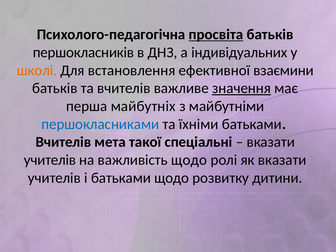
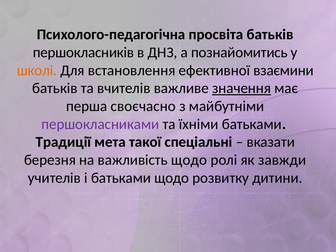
просвіта underline: present -> none (216, 34)
індивідуальних: індивідуальних -> познайомитись (239, 52)
майбутніх: майбутніх -> своєчасно (143, 106)
першокласниками colour: blue -> purple (100, 124)
Вчителів: Вчителів -> Традиції (63, 142)
учителів: учителів -> березня (50, 160)
як вказати: вказати -> завжди (282, 160)
